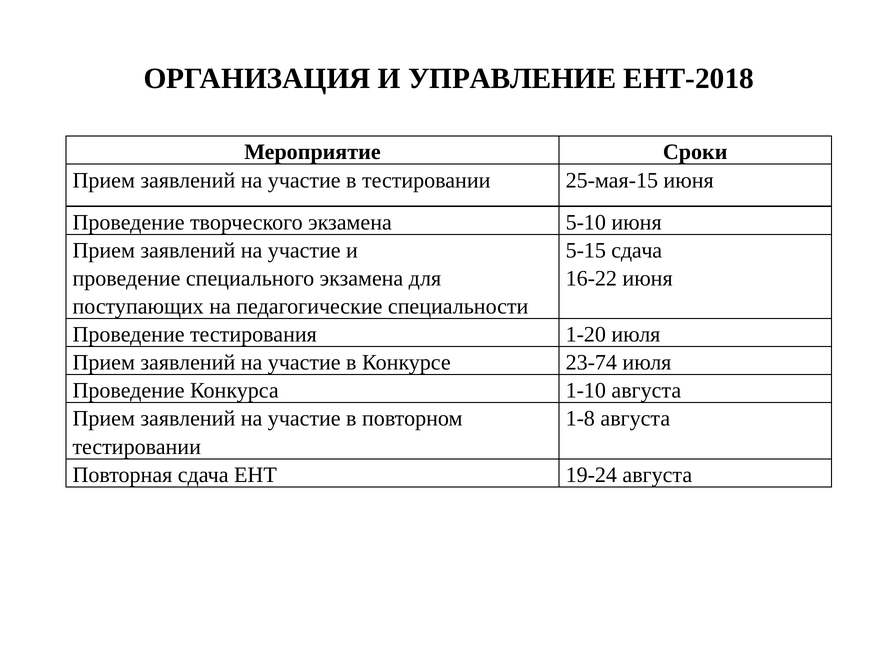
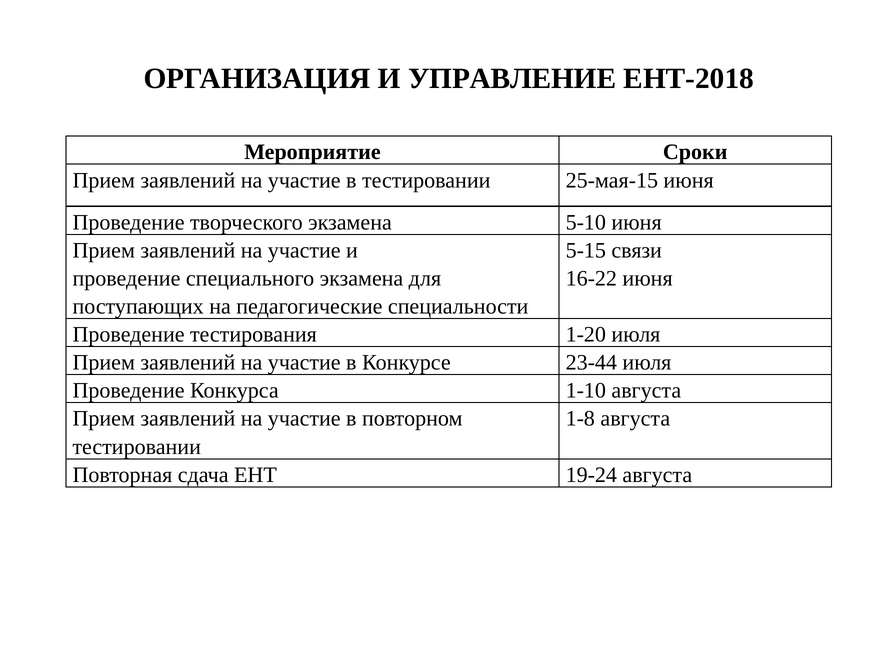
5-15 сдача: сдача -> связи (637, 251)
23-74: 23-74 -> 23-44 (591, 363)
